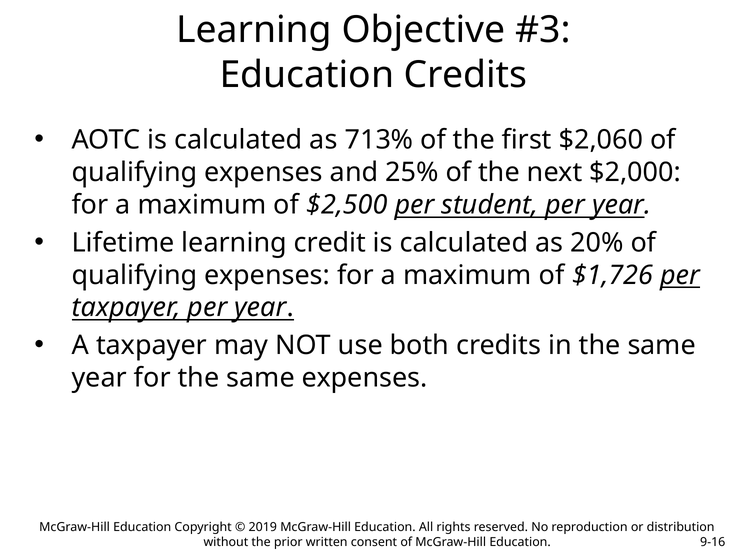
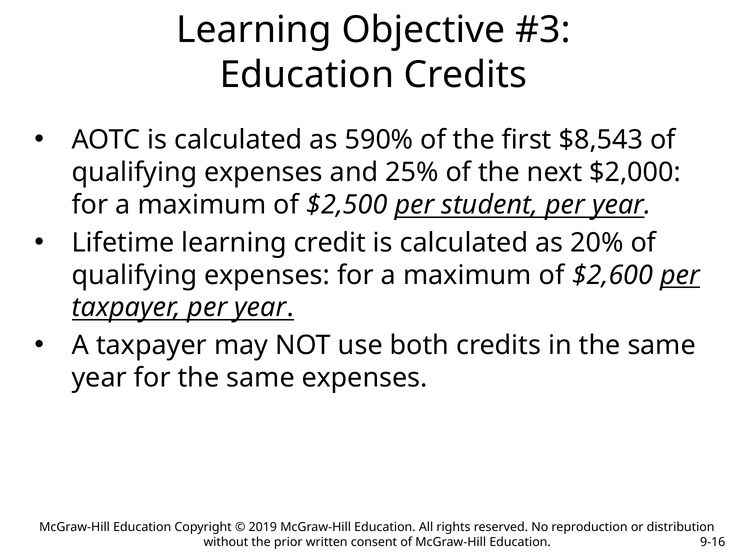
713%: 713% -> 590% (379, 140)
$2,060: $2,060 -> $8,543 (601, 140)
$1,726: $1,726 -> $2,600 (613, 275)
